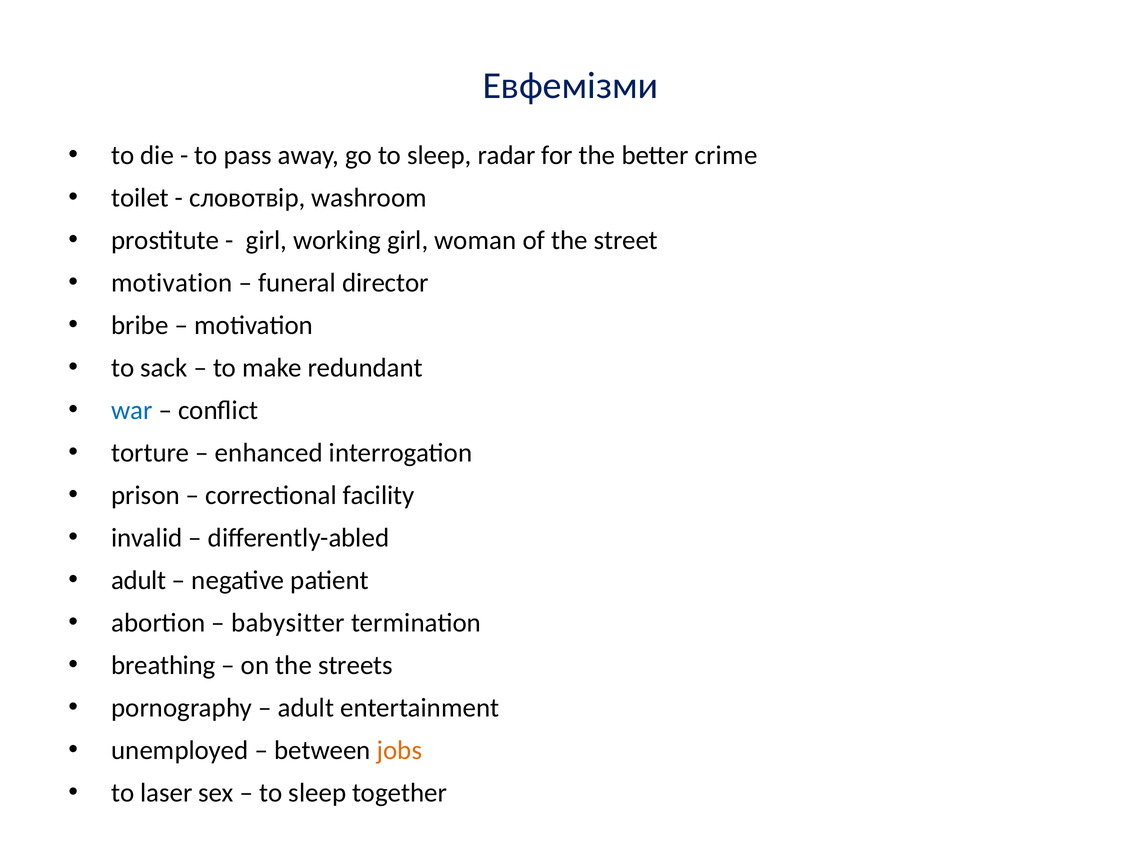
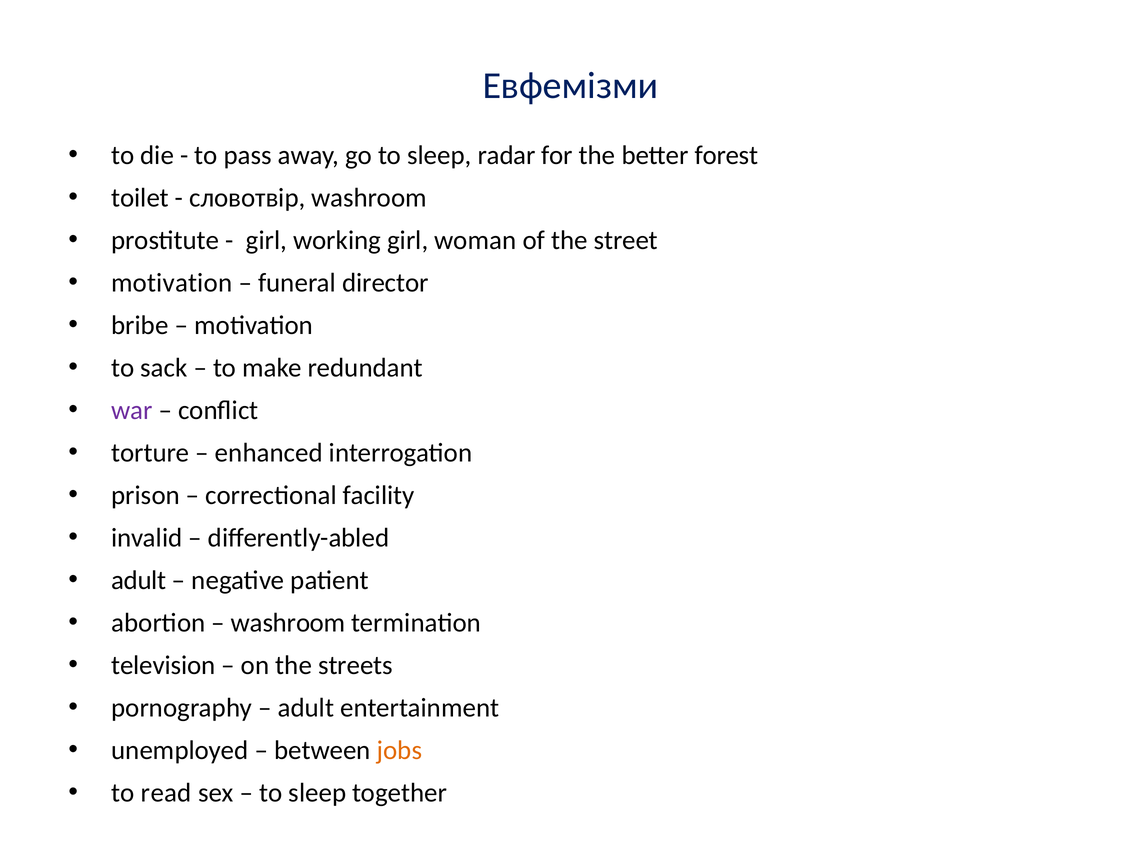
crime: crime -> forest (726, 155)
war colour: blue -> purple (132, 410)
babysitter: babysitter -> washroom (288, 623)
breathing: breathing -> television (163, 665)
laser: laser -> read (166, 793)
